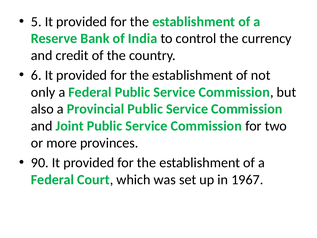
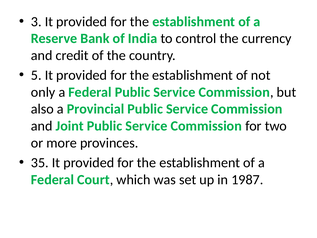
5: 5 -> 3 (36, 22)
6: 6 -> 5 (36, 75)
90: 90 -> 35 (40, 163)
1967: 1967 -> 1987 (247, 179)
